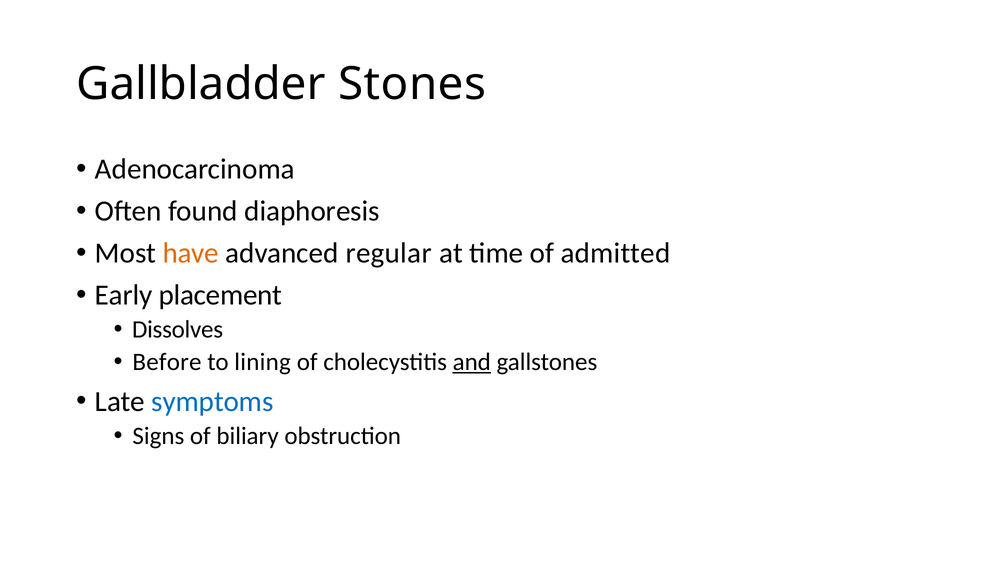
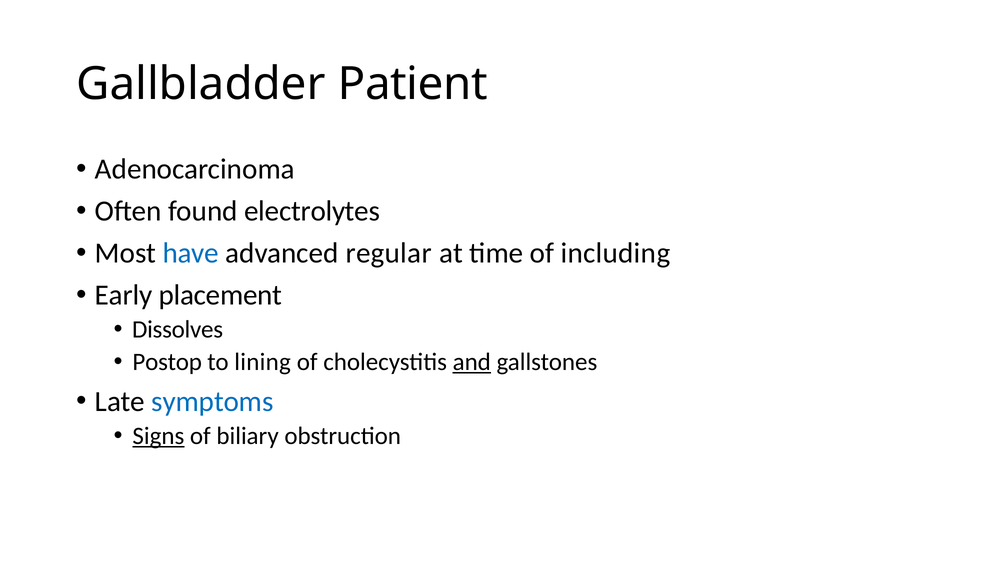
Stones: Stones -> Patient (413, 84)
diaphoresis: diaphoresis -> electrolytes (312, 211)
have colour: orange -> blue (191, 253)
admitted: admitted -> including (615, 253)
Before: Before -> Postop (167, 362)
Signs underline: none -> present (158, 436)
